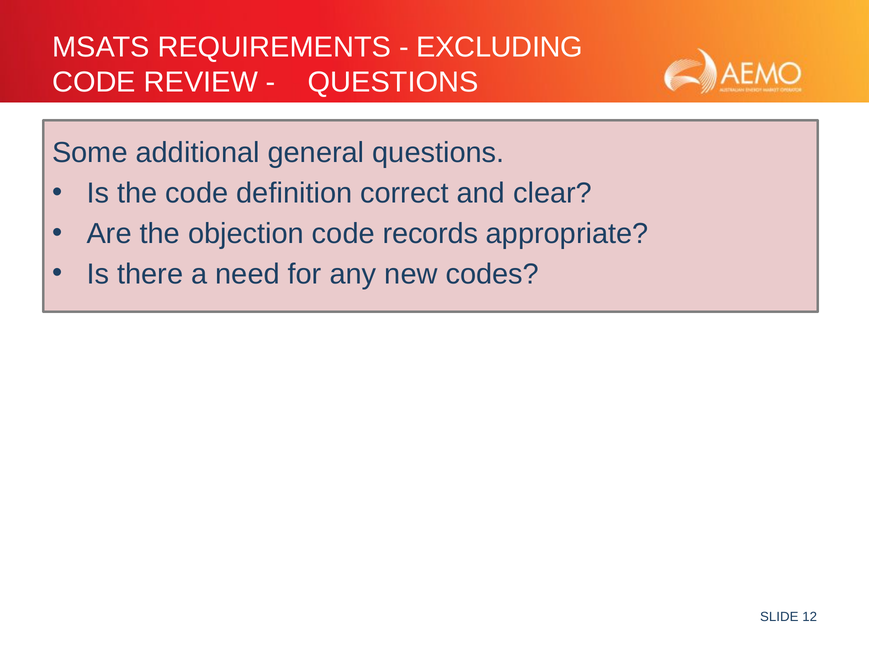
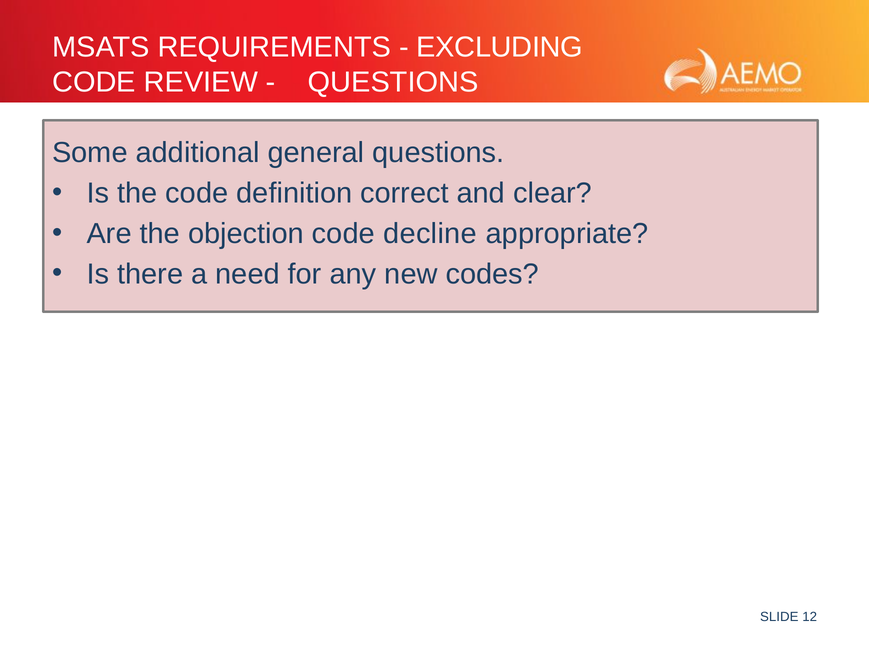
records: records -> decline (430, 234)
